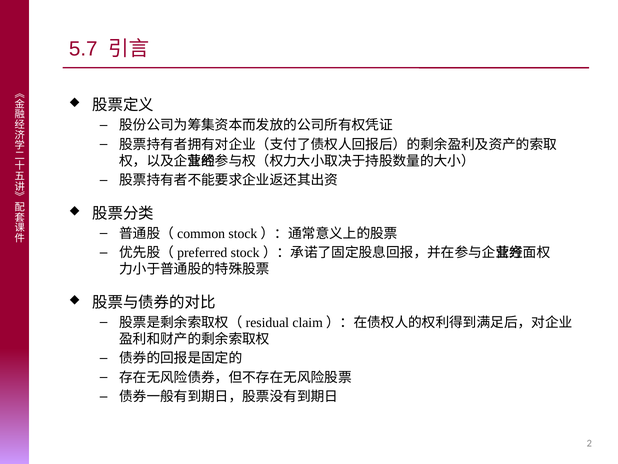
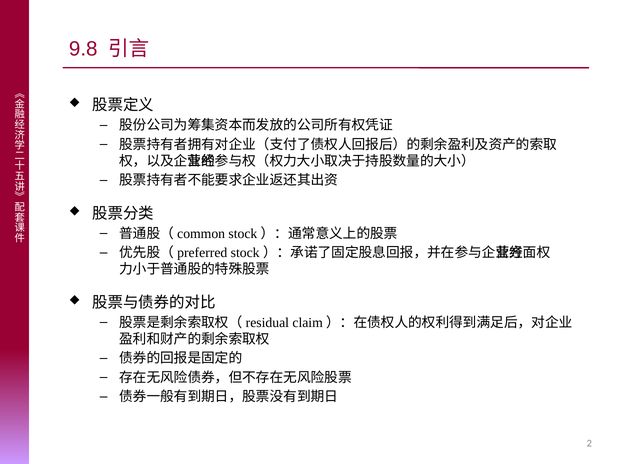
5.7: 5.7 -> 9.8 (83, 49)
